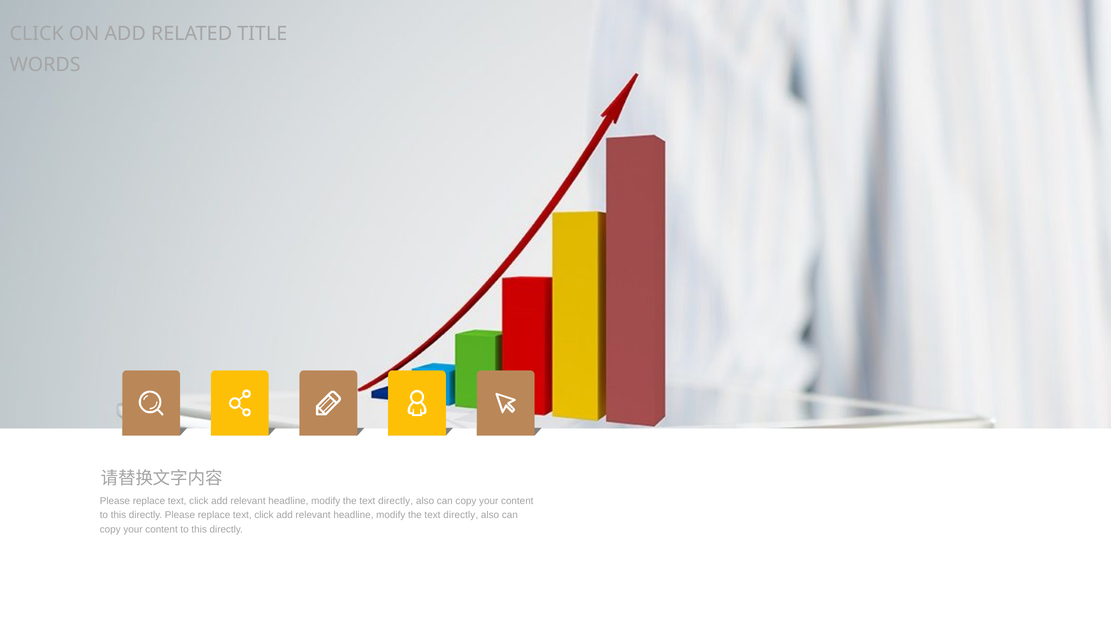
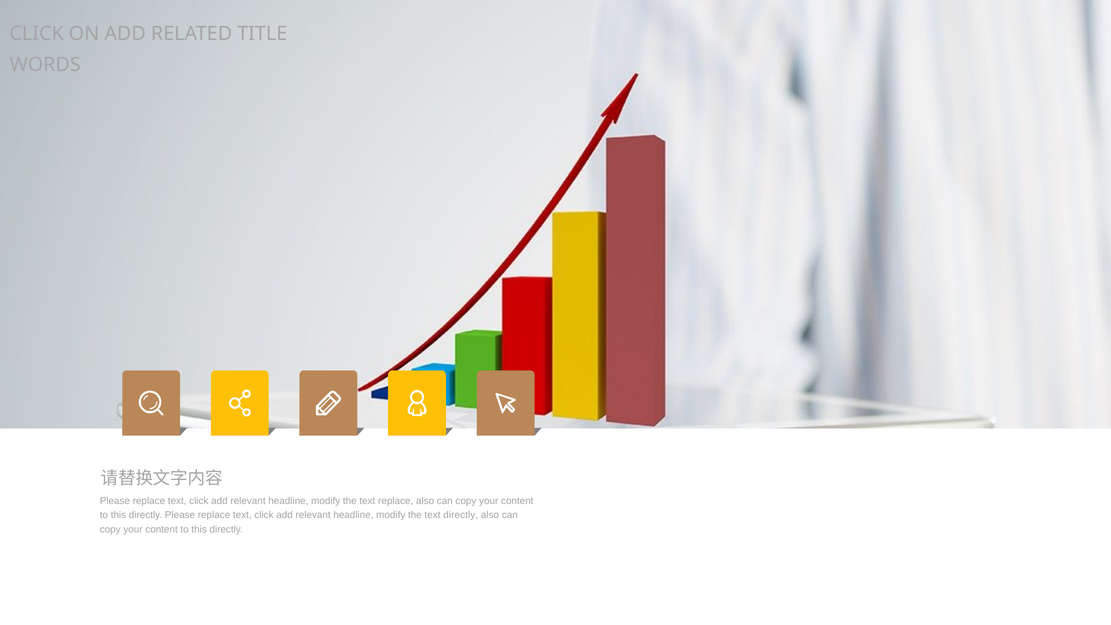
directly: directly -> replace (396, 501)
